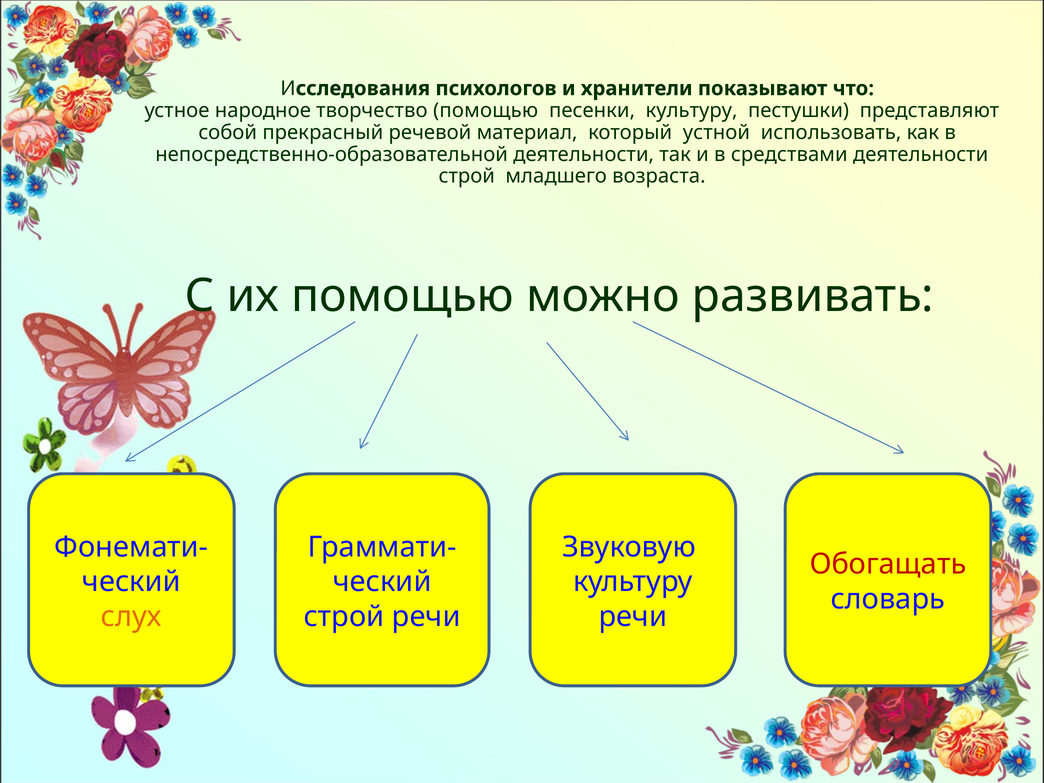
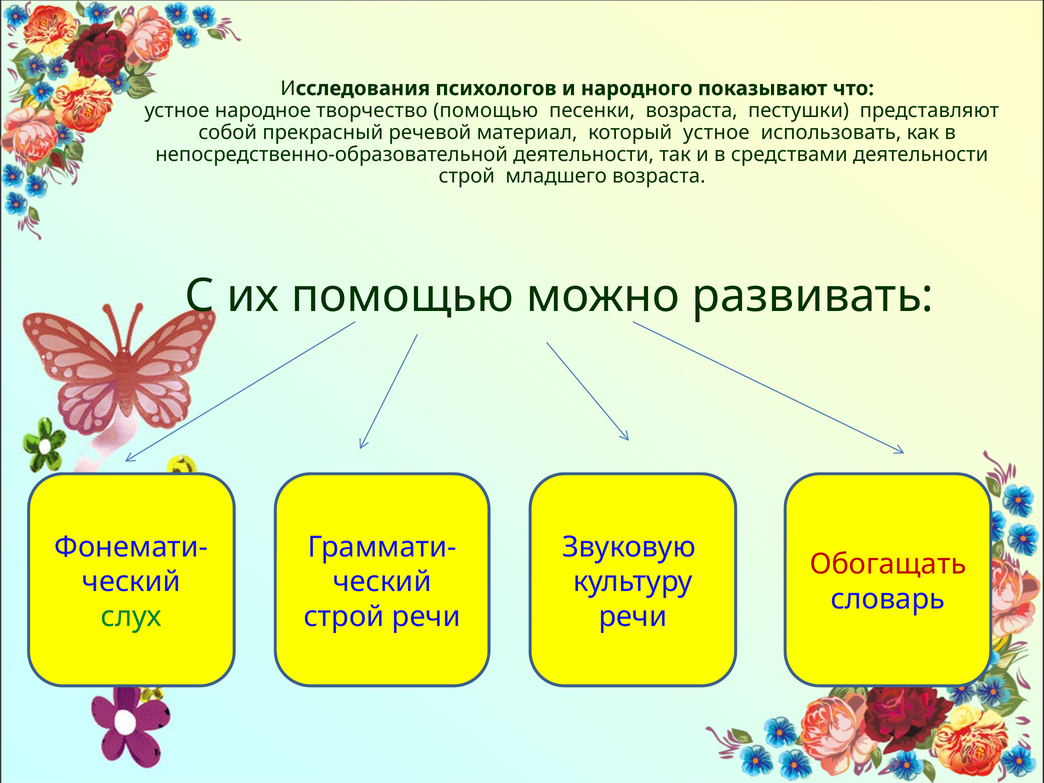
хранители: хранители -> народного (637, 88)
песенки культуру: культуру -> возраста (692, 110)
который устной: устной -> устное (716, 132)
слух colour: orange -> green (131, 617)
